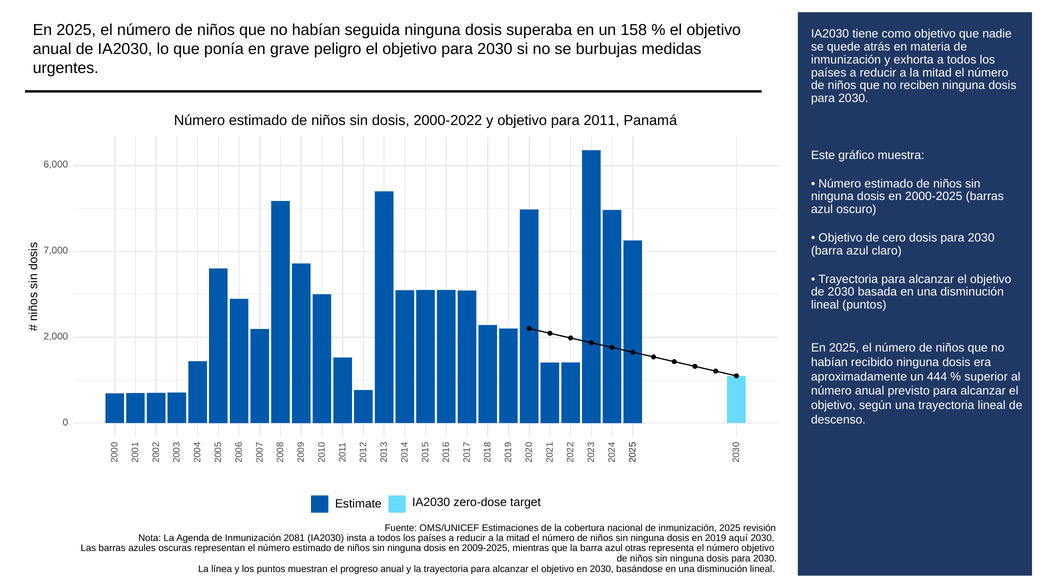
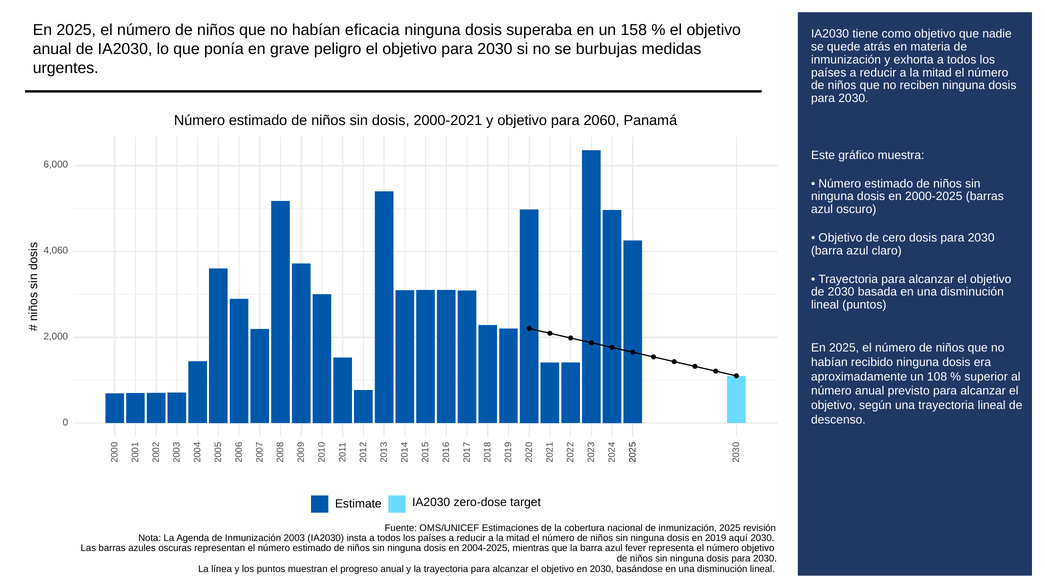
seguida: seguida -> eficacia (372, 30)
2000-2022: 2000-2022 -> 2000-2021 (448, 120)
2011: 2011 -> 2060 (602, 120)
7,000: 7,000 -> 4,060 (56, 250)
444: 444 -> 108 (937, 377)
2081: 2081 -> 2003 (294, 538)
2009-2025: 2009-2025 -> 2004-2025 (486, 548)
otras: otras -> fever (636, 548)
